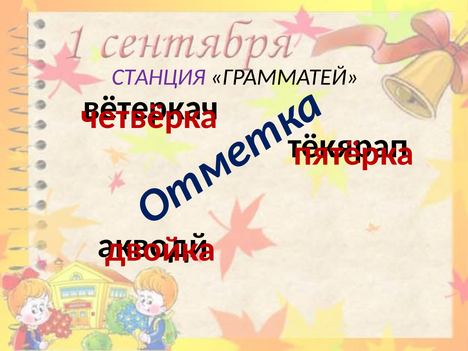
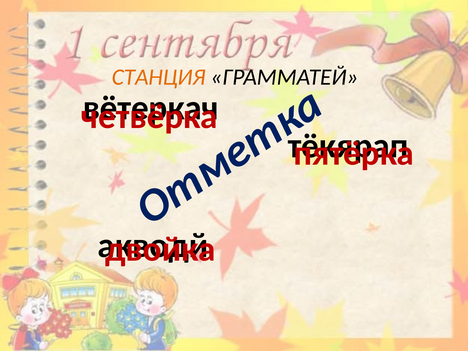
СТАНЦИЯ colour: purple -> orange (159, 77)
